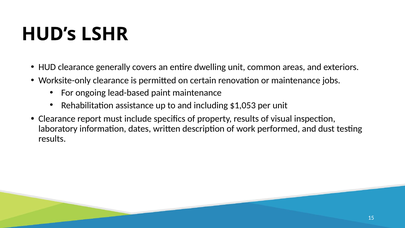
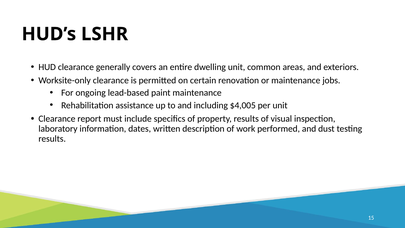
$1,053: $1,053 -> $4,005 (243, 105)
